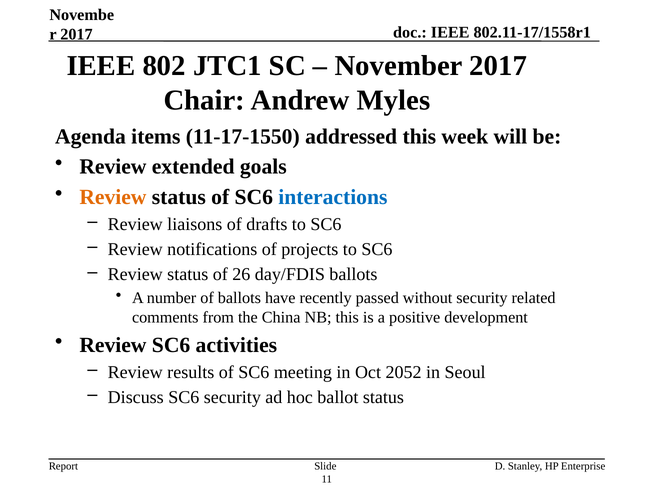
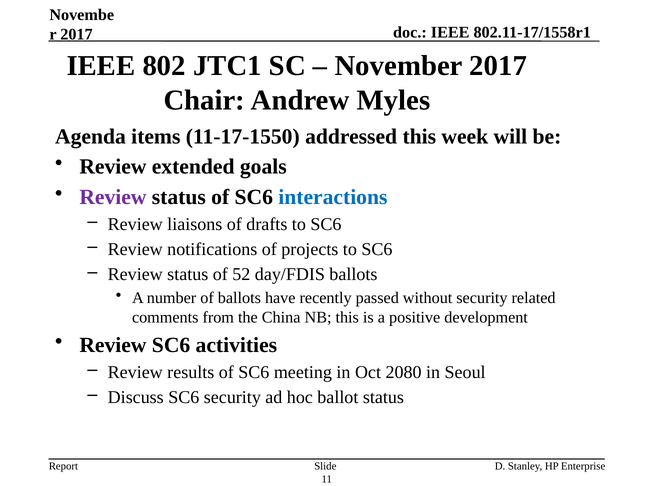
Review colour: orange -> purple (113, 197)
26: 26 -> 52 (241, 275)
2052: 2052 -> 2080 (404, 372)
